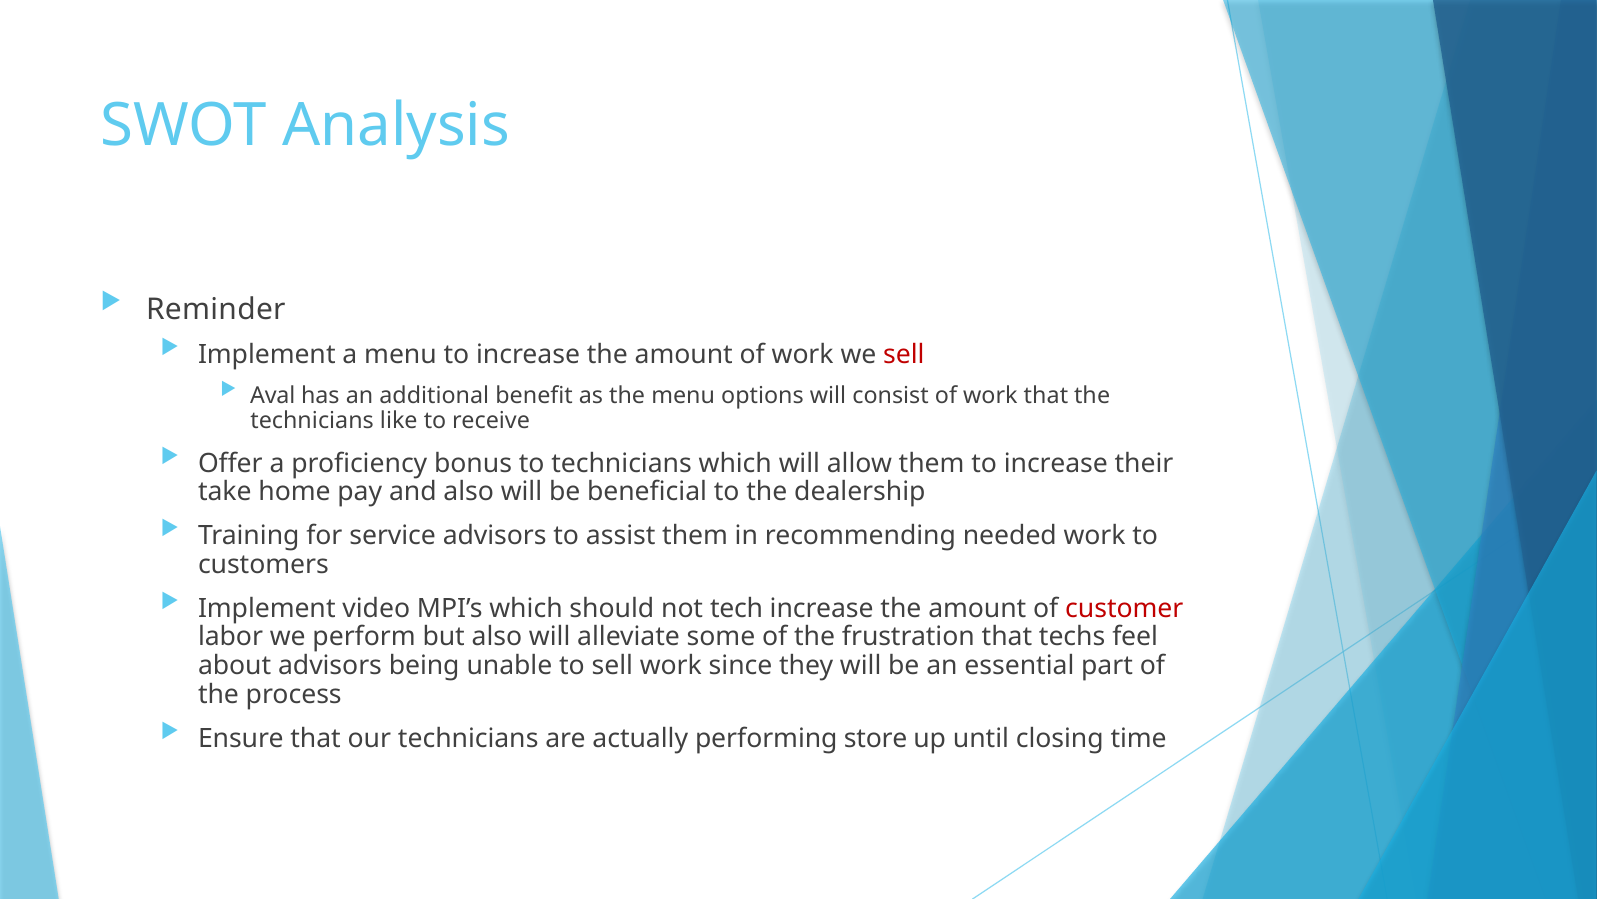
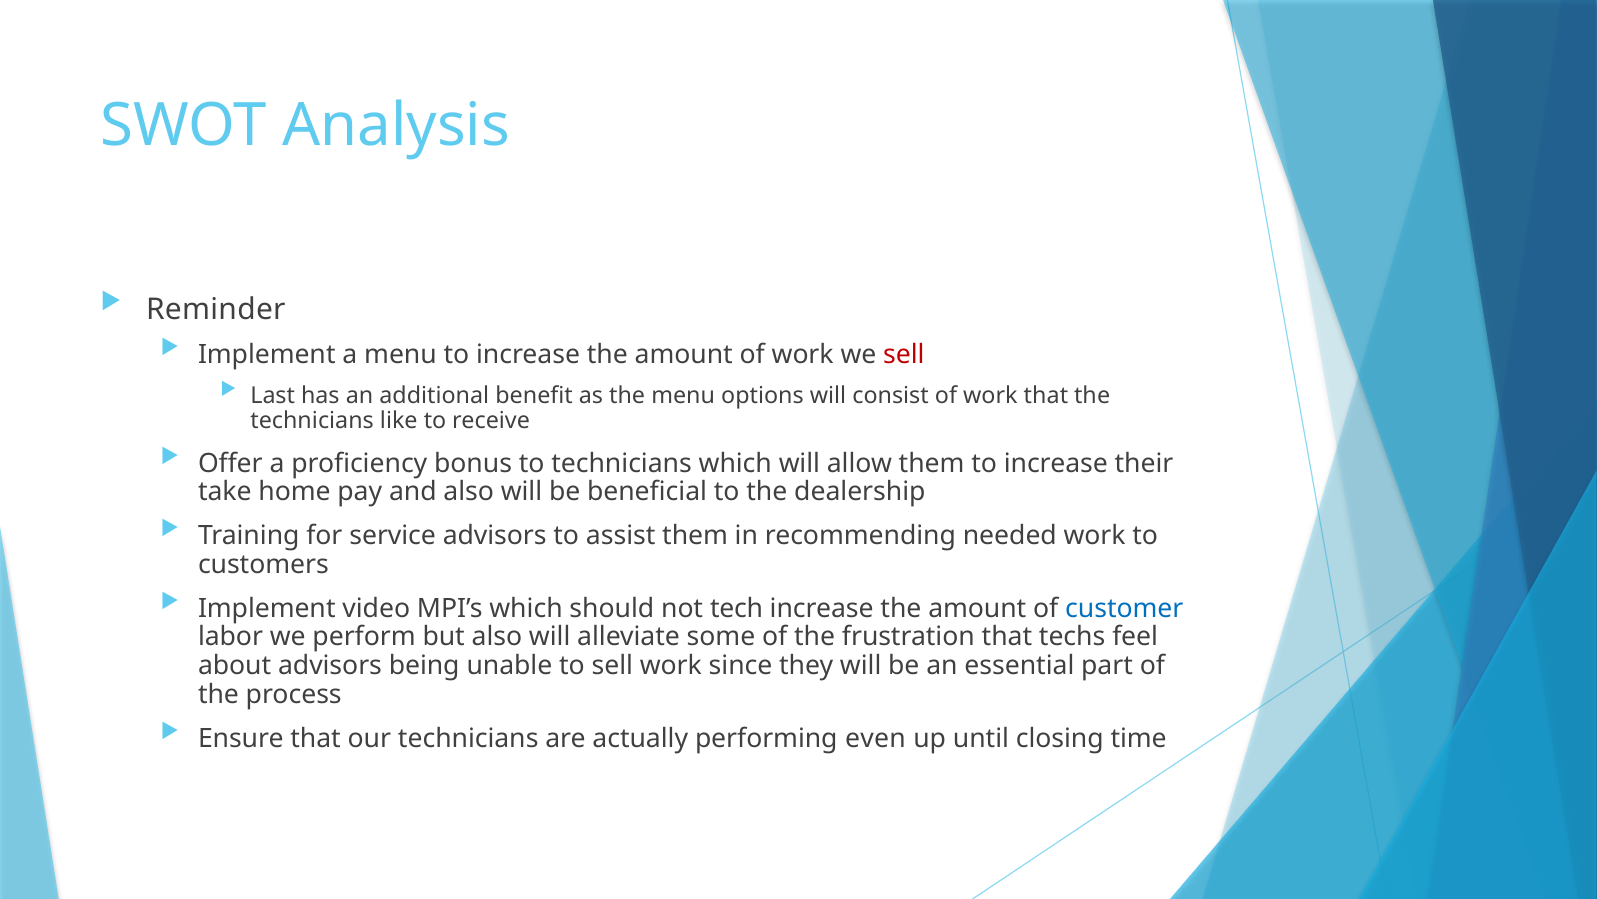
Aval: Aval -> Last (273, 396)
customer colour: red -> blue (1124, 608)
store: store -> even (875, 738)
